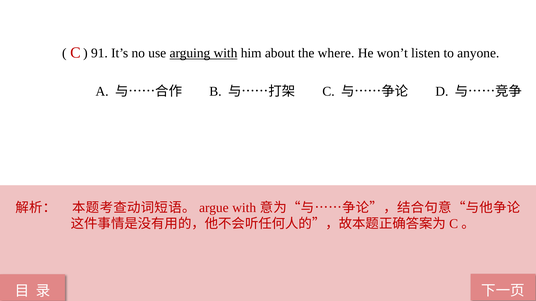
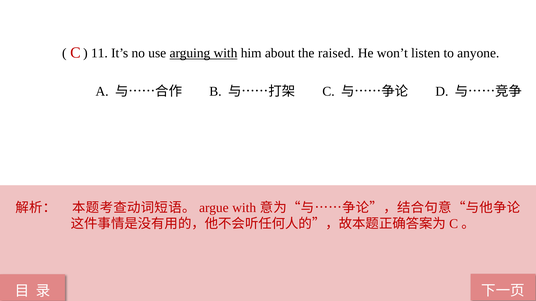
91: 91 -> 11 (99, 53)
where: where -> raised (336, 53)
